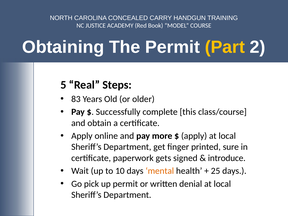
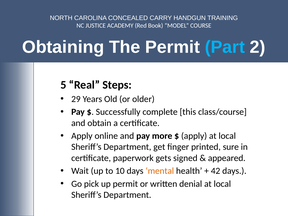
Part colour: yellow -> light blue (225, 47)
83: 83 -> 29 (76, 99)
introduce: introduce -> appeared (227, 158)
25: 25 -> 42 (216, 171)
